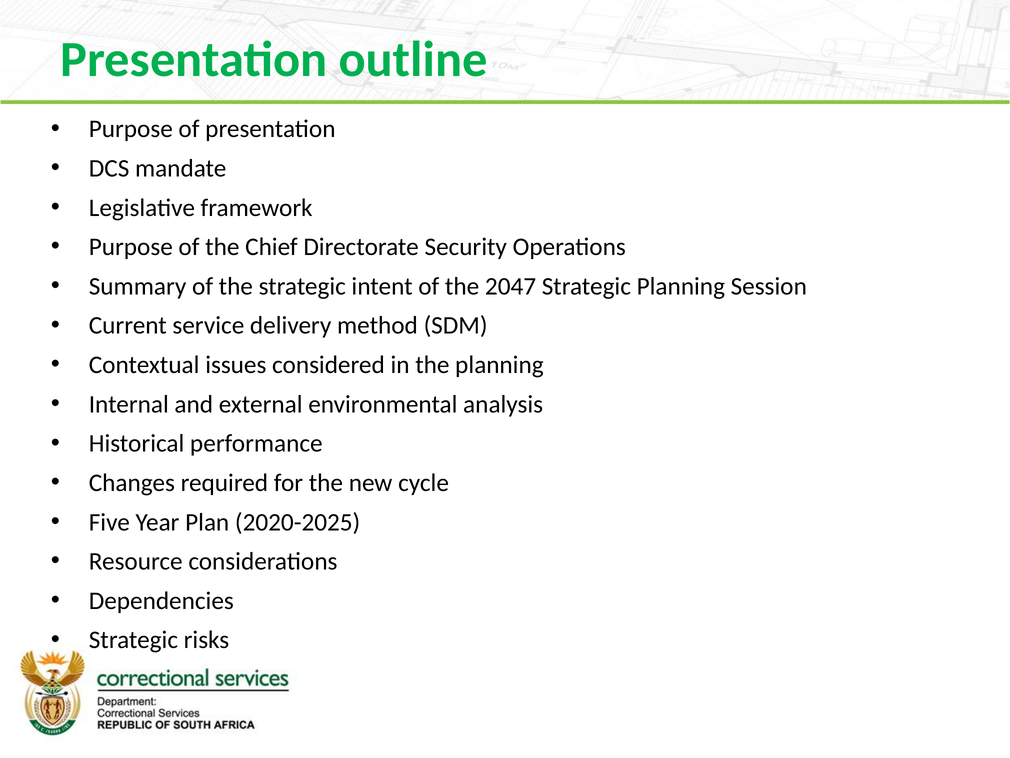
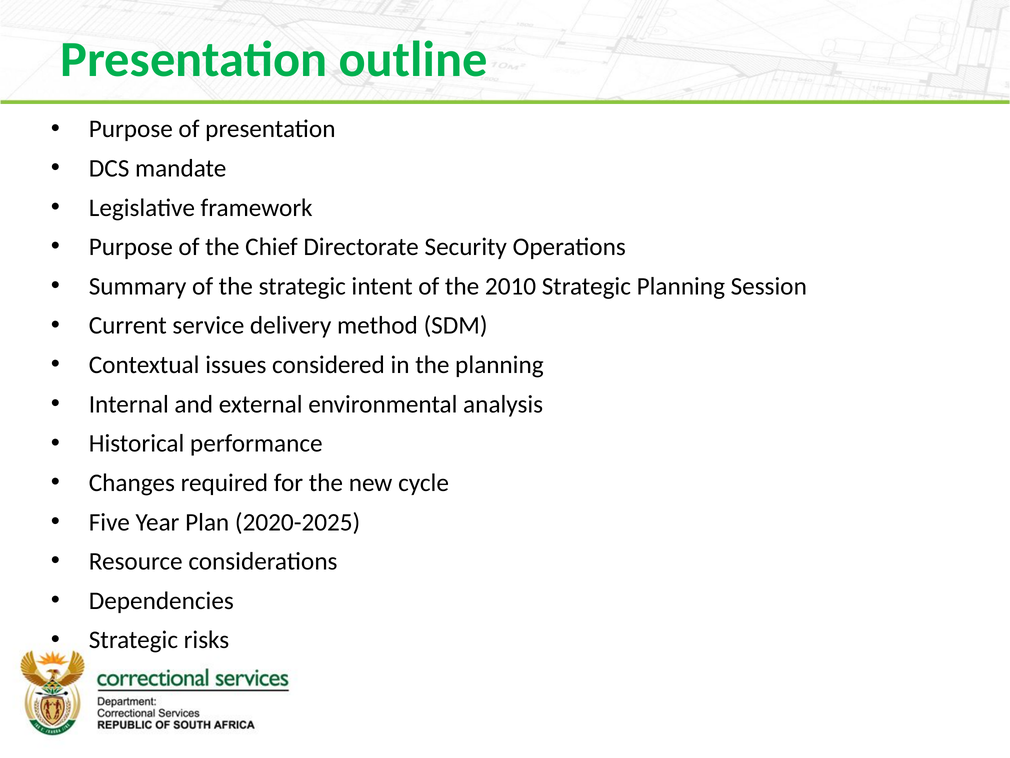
2047: 2047 -> 2010 (511, 286)
